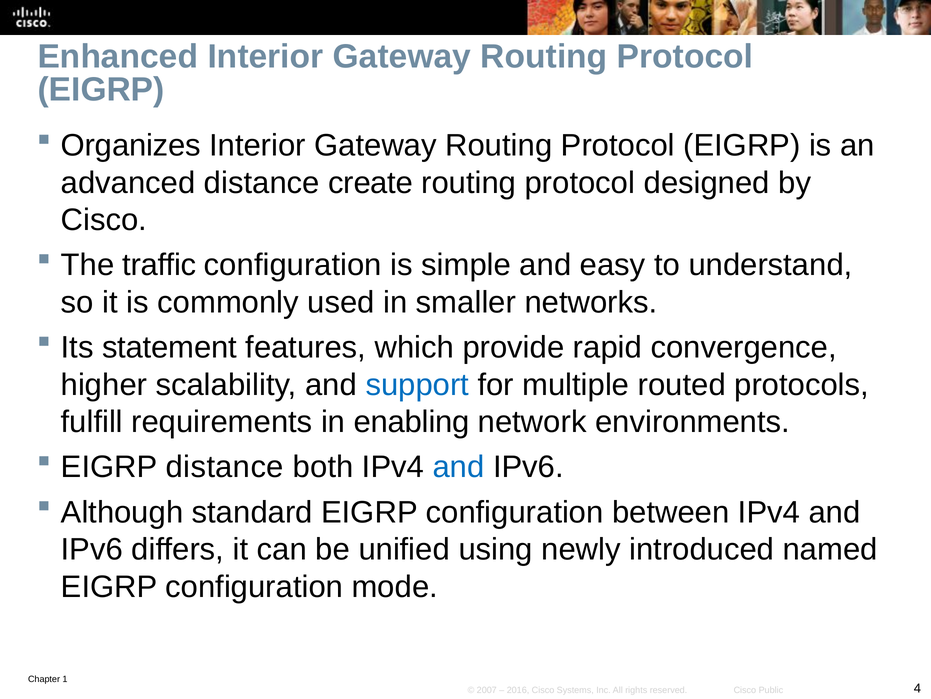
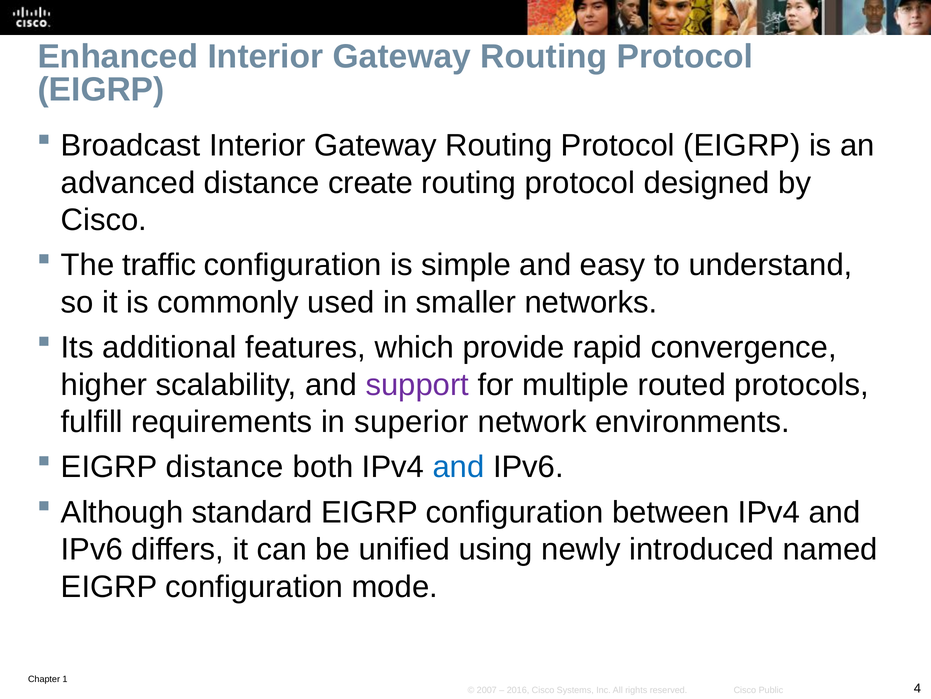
Organizes: Organizes -> Broadcast (131, 145)
statement: statement -> additional (169, 347)
support colour: blue -> purple (417, 384)
enabling: enabling -> superior (411, 422)
